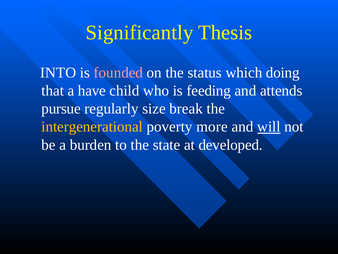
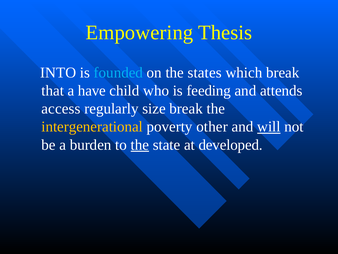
Significantly: Significantly -> Empowering (139, 32)
founded colour: pink -> light blue (118, 72)
status: status -> states (205, 72)
which doing: doing -> break (283, 72)
pursue: pursue -> access (61, 108)
more: more -> other (212, 127)
the underline: none -> present (140, 145)
